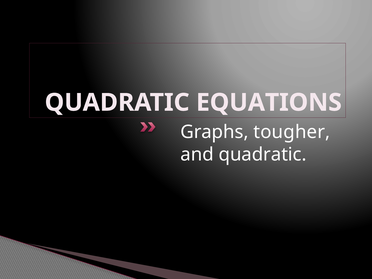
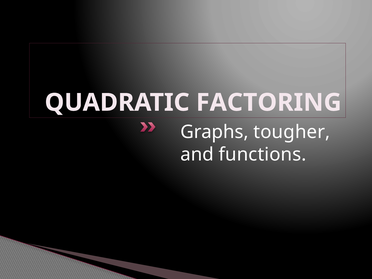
EQUATIONS: EQUATIONS -> FACTORING (269, 103)
and quadratic: quadratic -> functions (263, 154)
